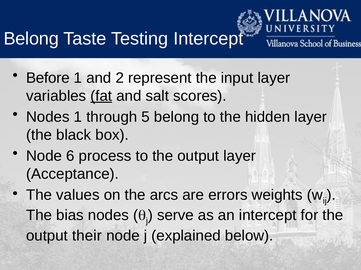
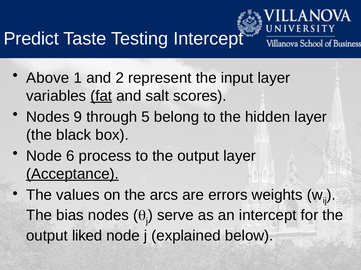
Belong: Belong -> Predict (31, 39)
Before: Before -> Above (48, 78)
Nodes 1: 1 -> 9 (78, 117)
Acceptance underline: none -> present (72, 174)
their: their -> liked (87, 236)
